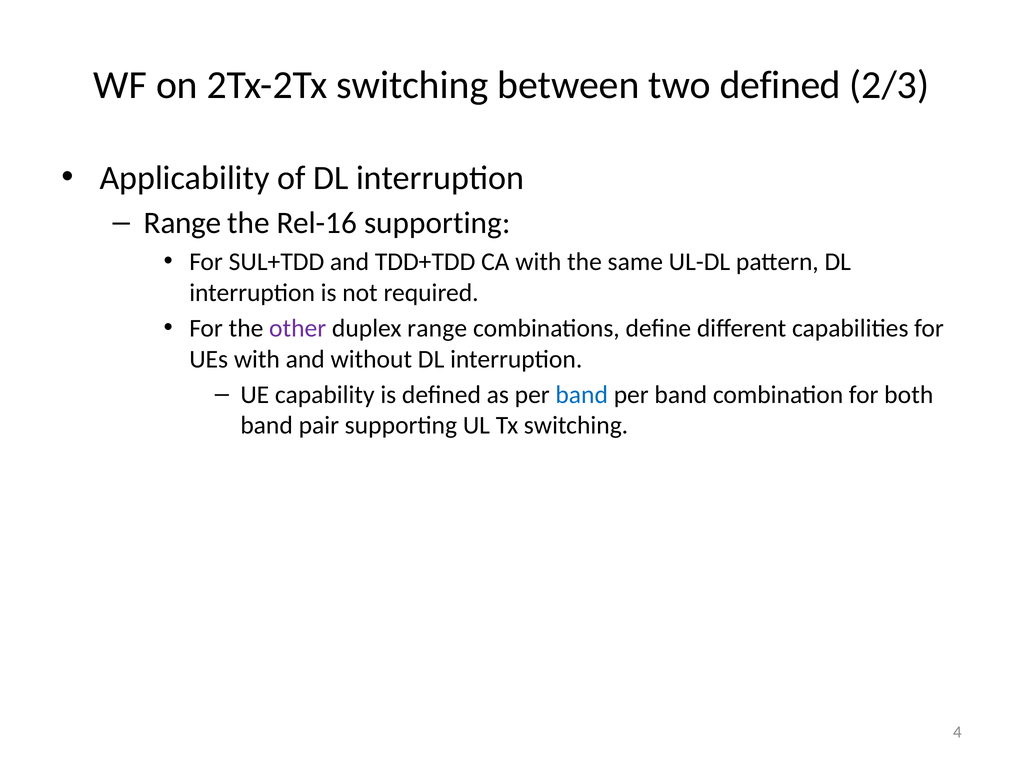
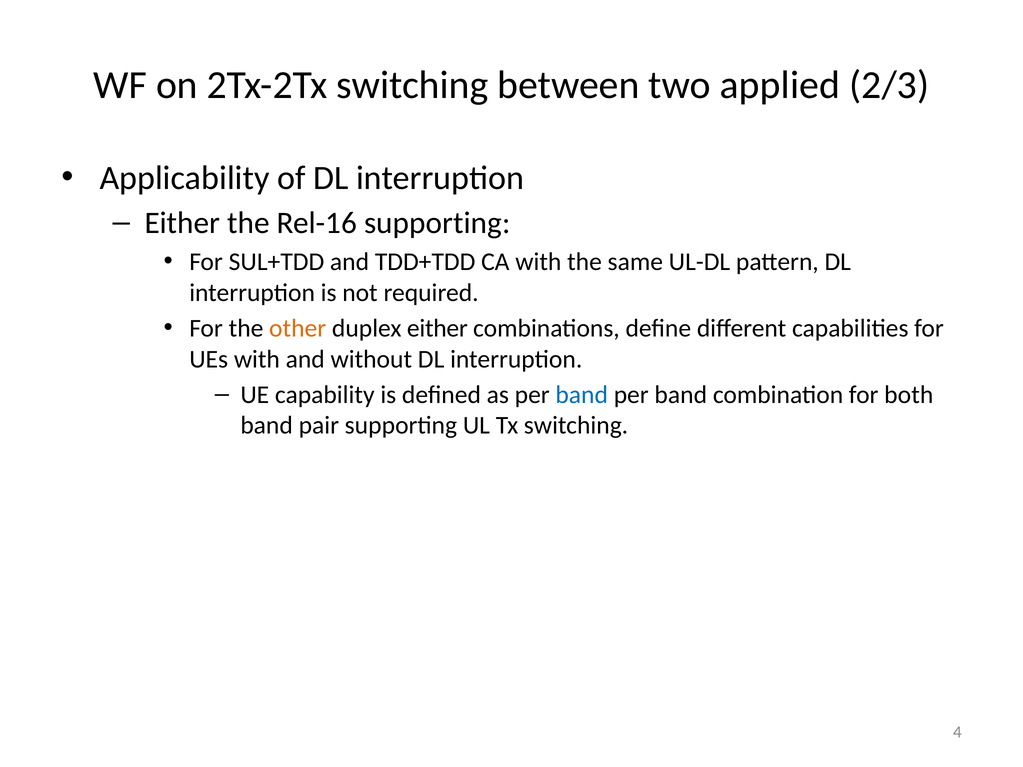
two defined: defined -> applied (780, 85)
Range: Range -> Either (182, 223)
other colour: purple -> orange (298, 329)
duplex range: range -> either (437, 329)
